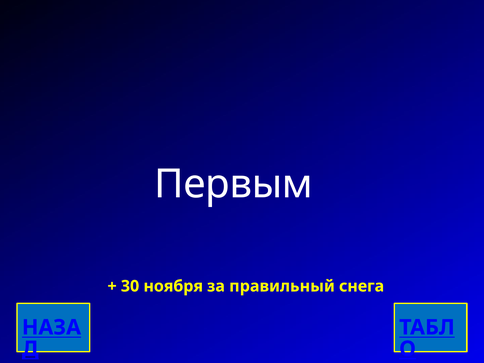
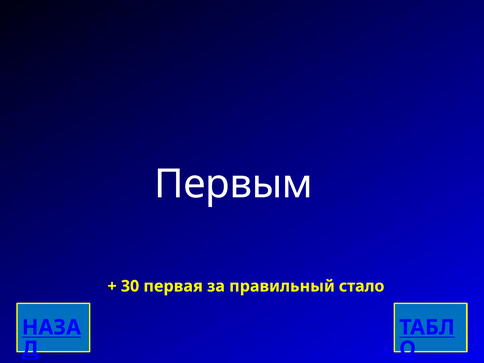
ноября: ноября -> первая (173, 286)
снега: снега -> стало (362, 286)
